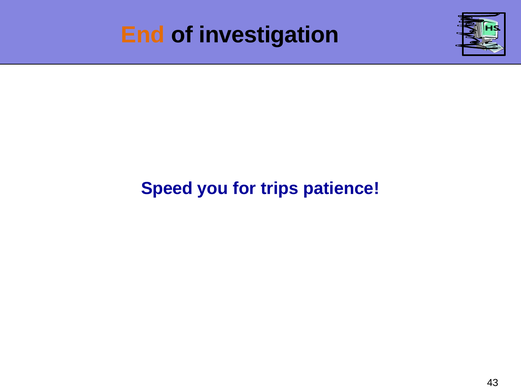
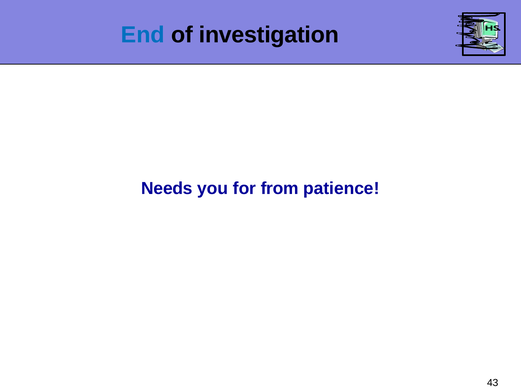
End colour: orange -> blue (143, 35)
Speed: Speed -> Needs (167, 188)
trips: trips -> from (280, 188)
